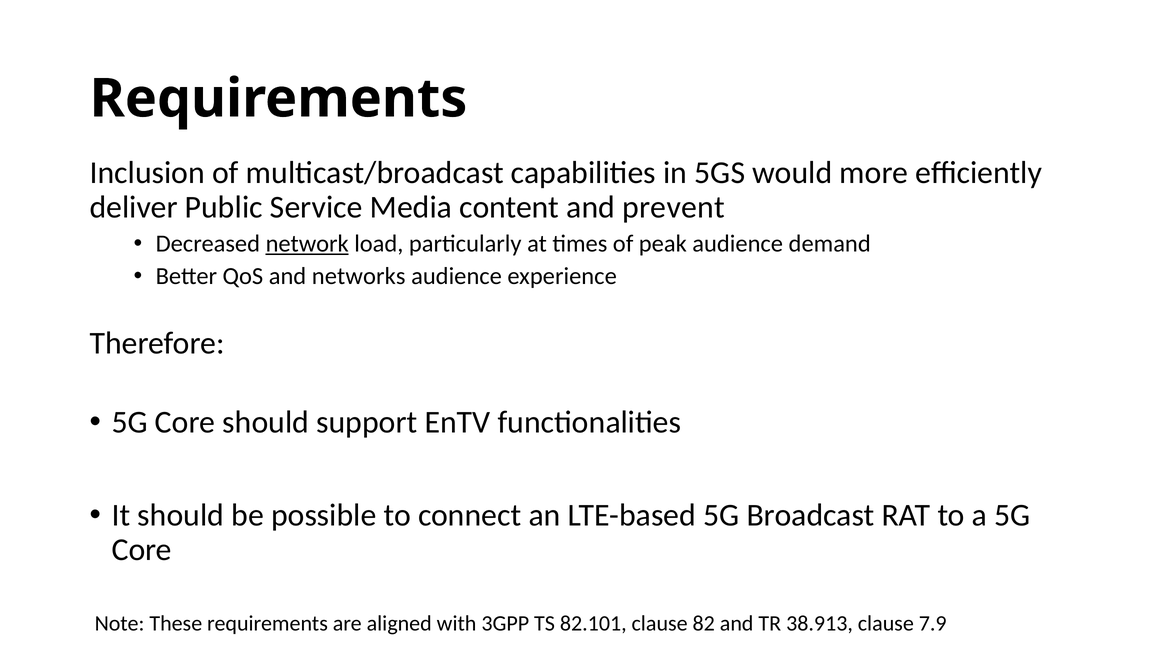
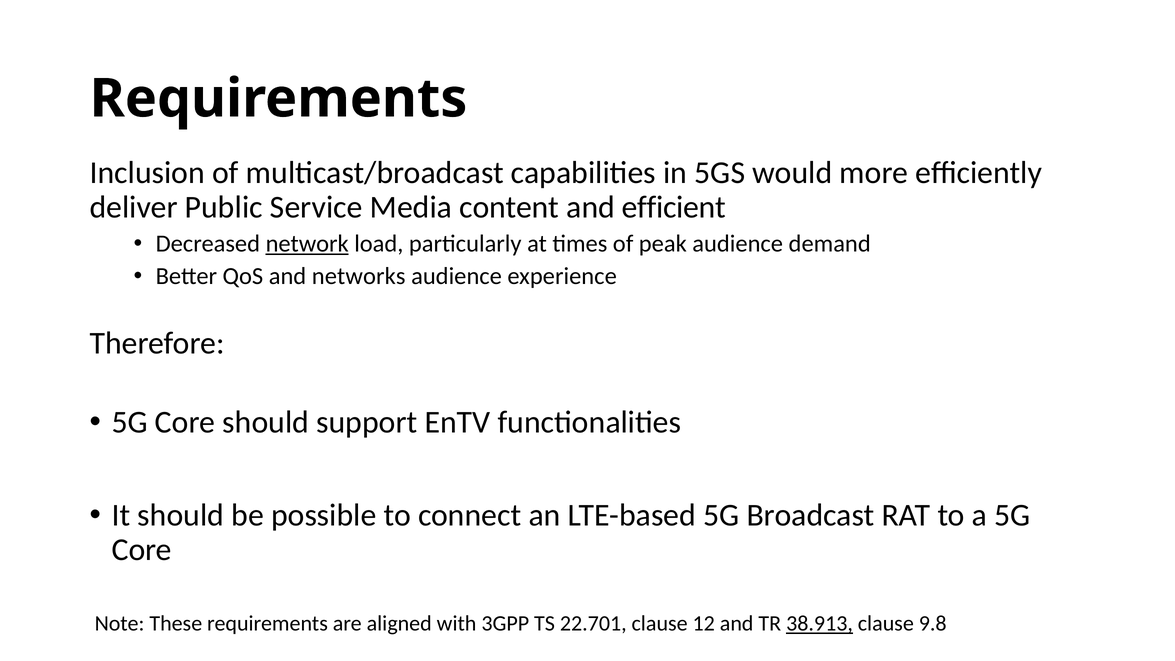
prevent: prevent -> efficient (674, 207)
82.101: 82.101 -> 22.701 (593, 624)
82: 82 -> 12 (704, 624)
38.913 underline: none -> present (820, 624)
7.9: 7.9 -> 9.8 (933, 624)
